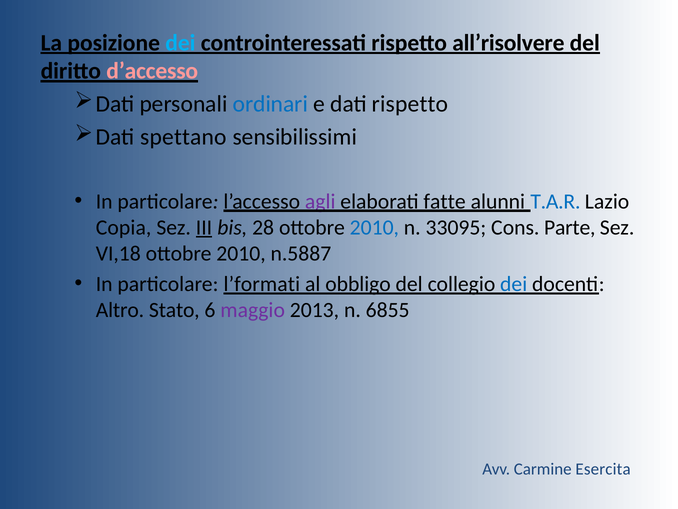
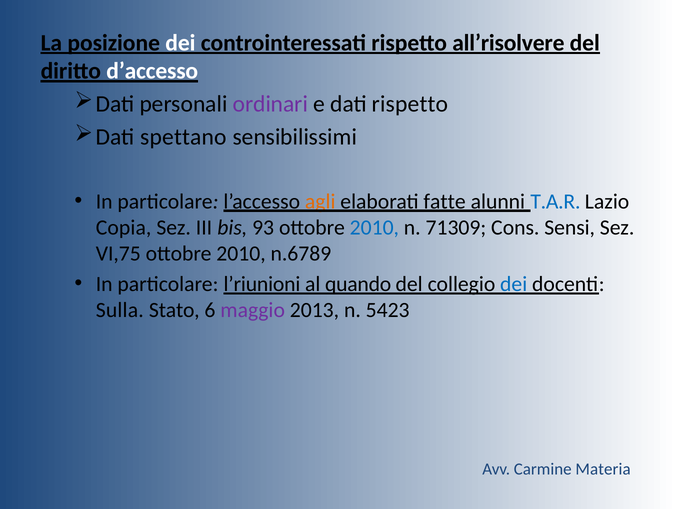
dei colour: light blue -> white (180, 43)
d’accesso colour: pink -> white (152, 71)
ordinari colour: blue -> purple (270, 104)
agli colour: purple -> orange (320, 201)
III underline: present -> none (204, 227)
28: 28 -> 93 (263, 227)
33095: 33095 -> 71309 (456, 227)
Parte: Parte -> Sensi (570, 227)
VI,18: VI,18 -> VI,75 (118, 253)
n.5887: n.5887 -> n.6789 (301, 253)
l’formati: l’formati -> l’riunioni (262, 284)
obbligo: obbligo -> quando (358, 284)
Altro: Altro -> Sulla (120, 310)
6855: 6855 -> 5423 (388, 310)
Esercita: Esercita -> Materia (603, 469)
